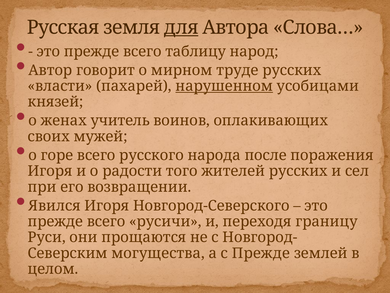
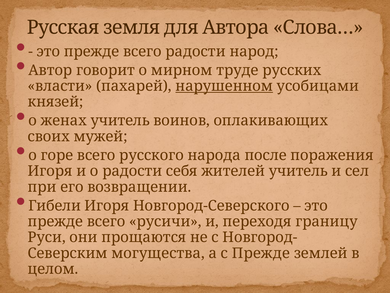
для underline: present -> none (181, 27)
всего таблицу: таблицу -> радости (196, 51)
того: того -> себя (182, 171)
жителей русских: русских -> учитель (298, 171)
Явился: Явился -> Гибели (55, 205)
